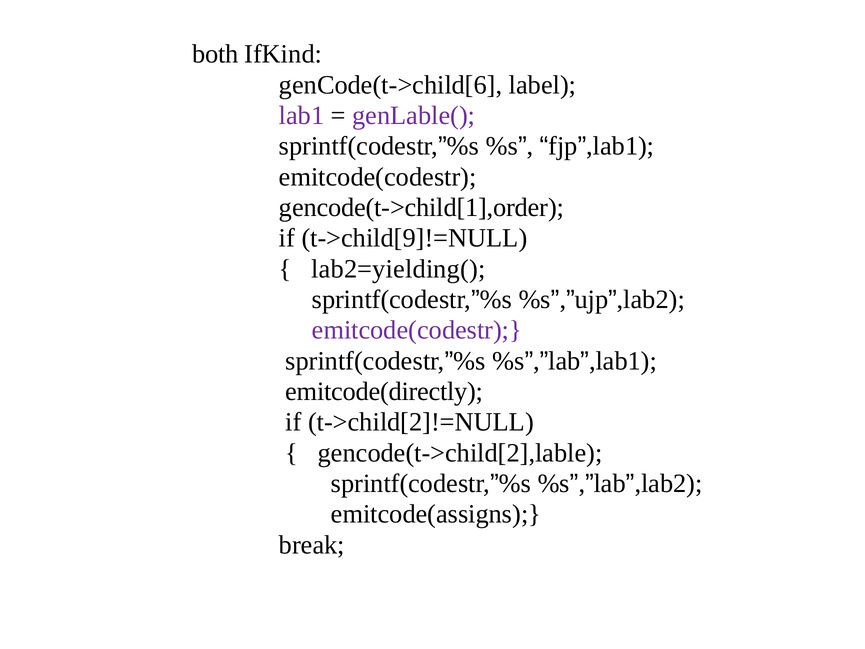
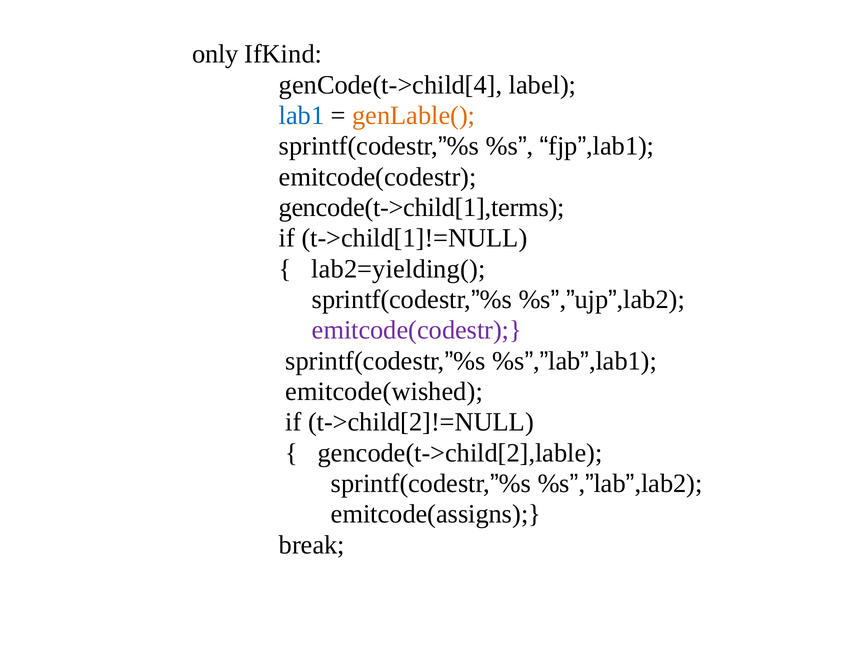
both: both -> only (215, 54)
genCode(t->child[6: genCode(t->child[6 -> genCode(t->child[4 (391, 85)
lab1 colour: purple -> blue (302, 115)
genLable( colour: purple -> orange (414, 115)
gencode(t->child[1],order: gencode(t->child[1],order -> gencode(t->child[1],terms (422, 207)
t->child[9]!=NULL: t->child[9]!=NULL -> t->child[1]!=NULL (414, 238)
emitcode(directly: emitcode(directly -> emitcode(wished (384, 391)
